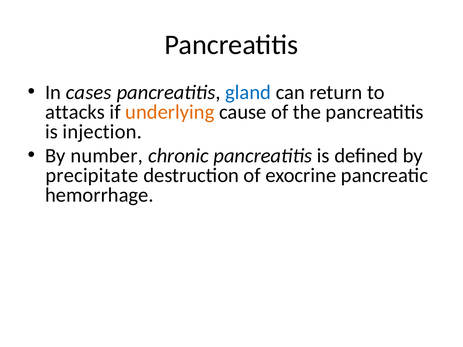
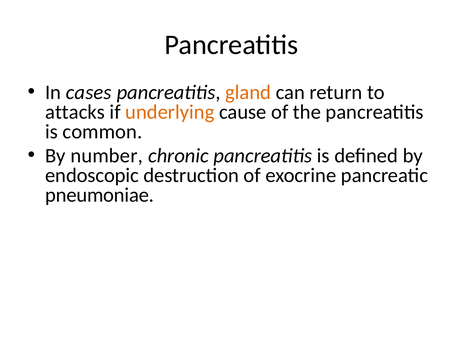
gland colour: blue -> orange (248, 92)
injection: injection -> common (102, 132)
precipitate: precipitate -> endoscopic (92, 176)
hemorrhage: hemorrhage -> pneumoniae (100, 195)
